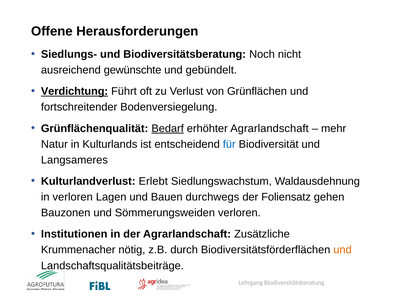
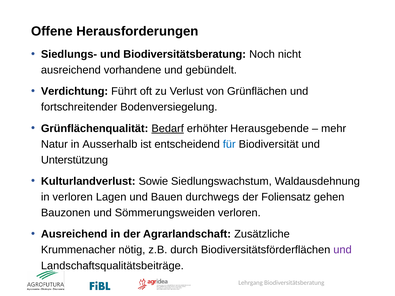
gewünschte: gewünschte -> vorhandene (133, 70)
Verdichtung underline: present -> none (75, 91)
erhöhter Agrarlandschaft: Agrarlandschaft -> Herausgebende (270, 128)
Kulturlands: Kulturlands -> Ausserhalb (110, 144)
Langsameres: Langsameres -> Unterstützung (74, 160)
Erlebt: Erlebt -> Sowie (153, 181)
Institutionen: Institutionen -> Ausreichend (74, 234)
und colour: orange -> purple (343, 250)
